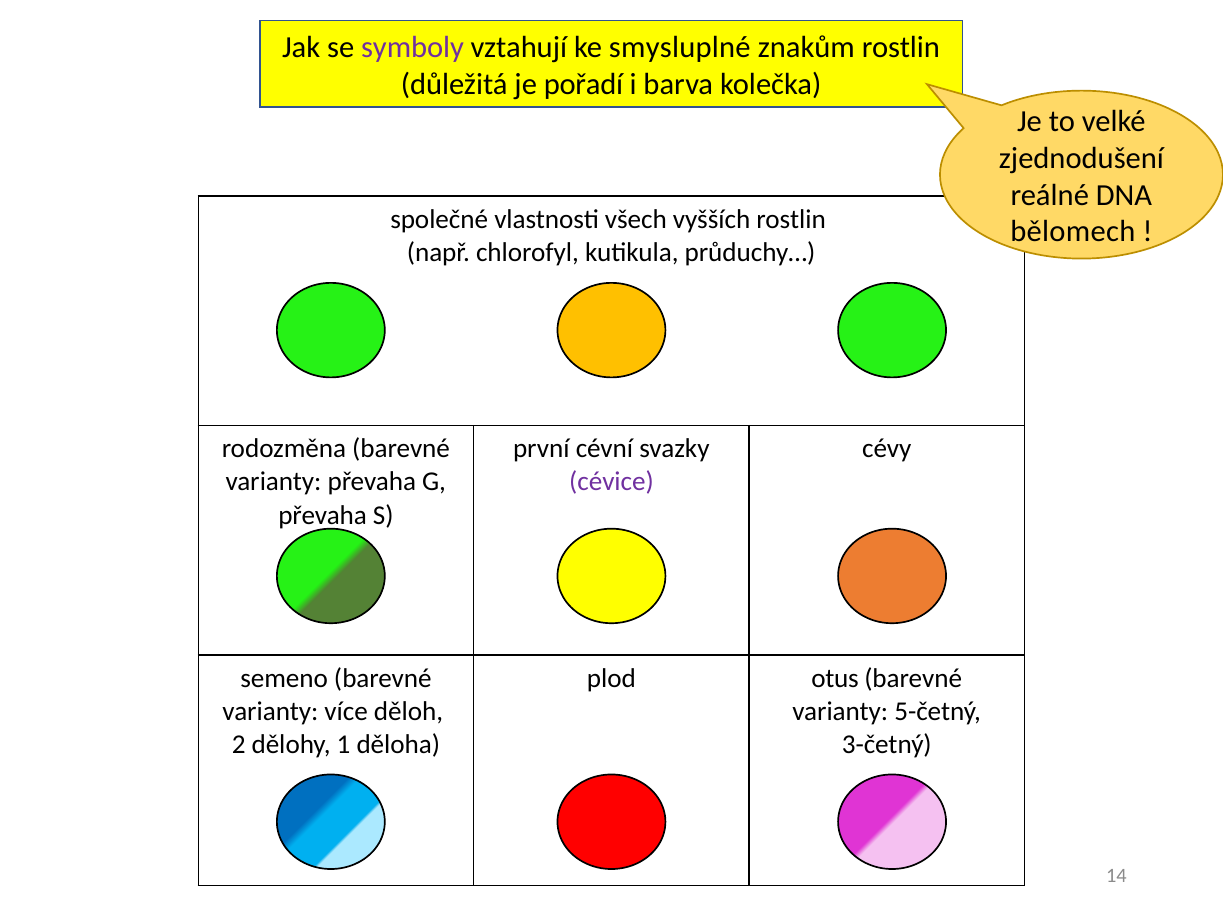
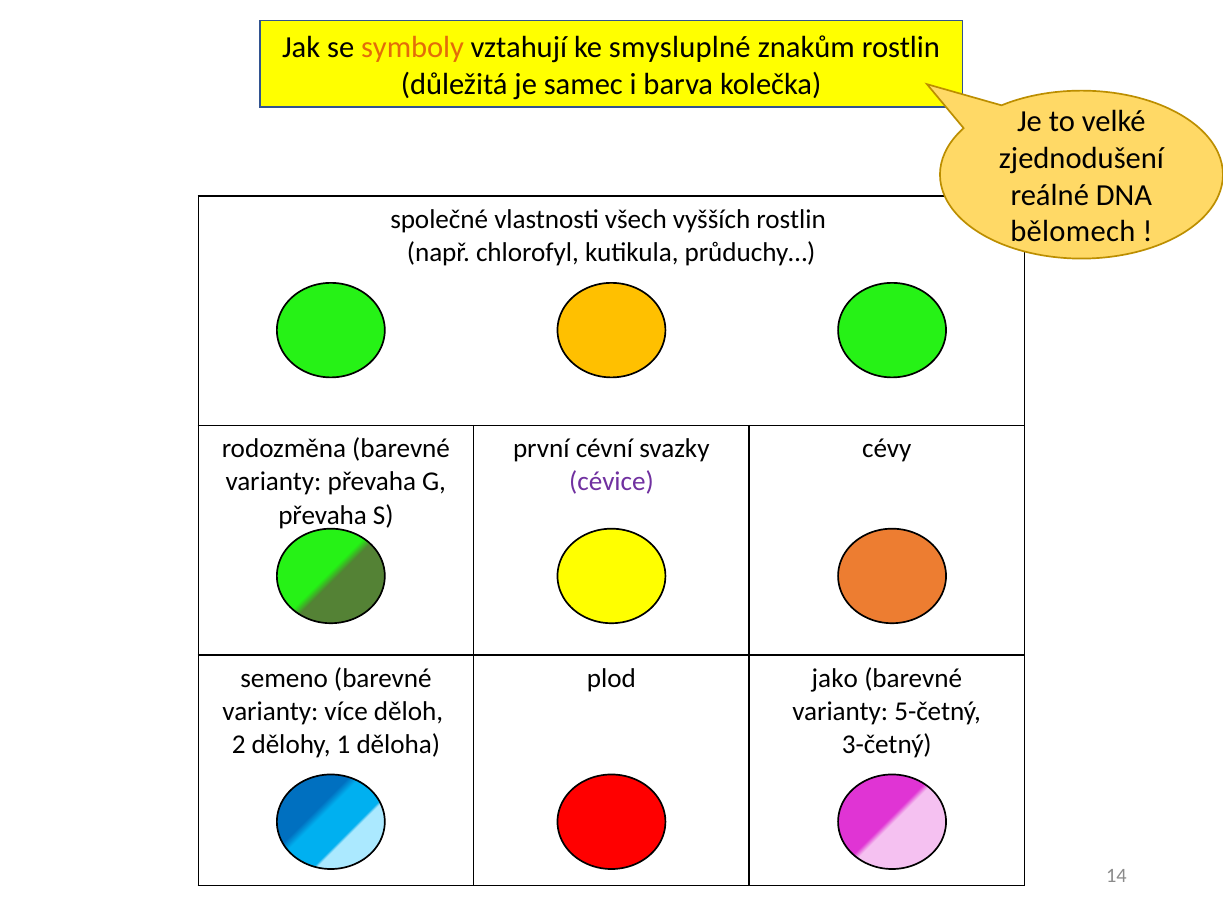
symboly colour: purple -> orange (413, 48)
pořadí: pořadí -> samec (583, 84)
otus: otus -> jako (835, 678)
